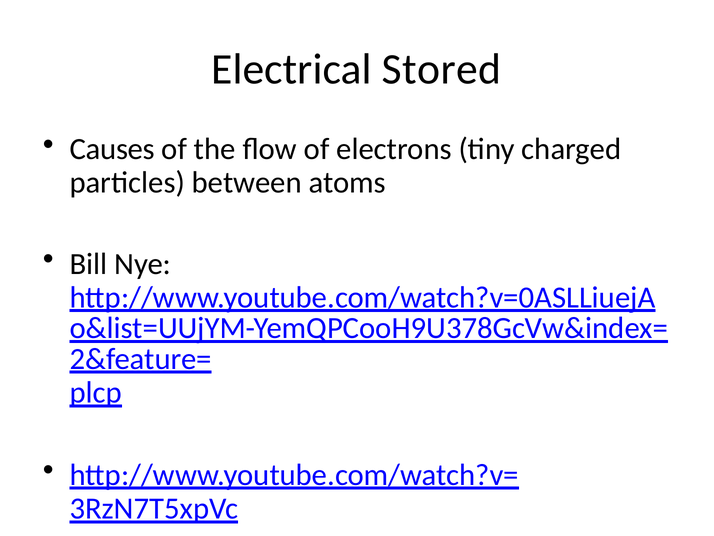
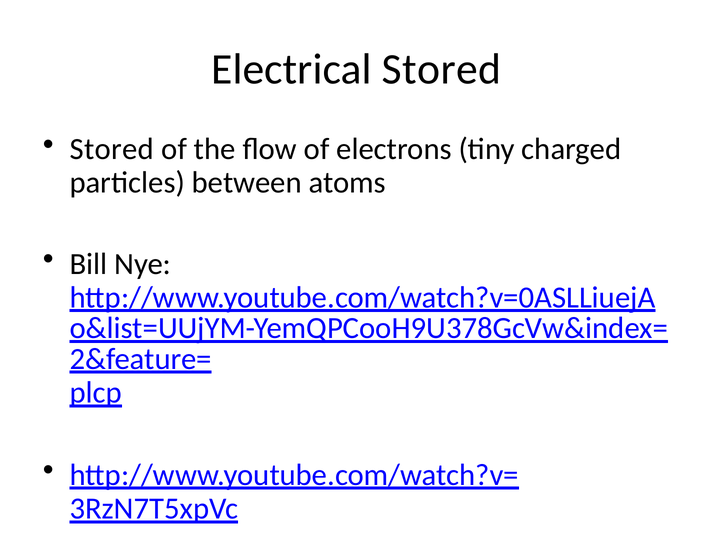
Causes: Causes -> Stored (112, 149)
